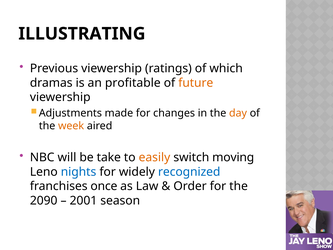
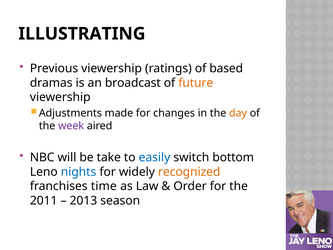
which: which -> based (226, 68)
profitable: profitable -> broadcast (133, 83)
week colour: orange -> purple (71, 126)
easily colour: orange -> blue (154, 157)
moving: moving -> bottom (233, 157)
recognized colour: blue -> orange (189, 172)
once: once -> time (104, 186)
2090: 2090 -> 2011 (44, 200)
2001: 2001 -> 2013 (83, 200)
